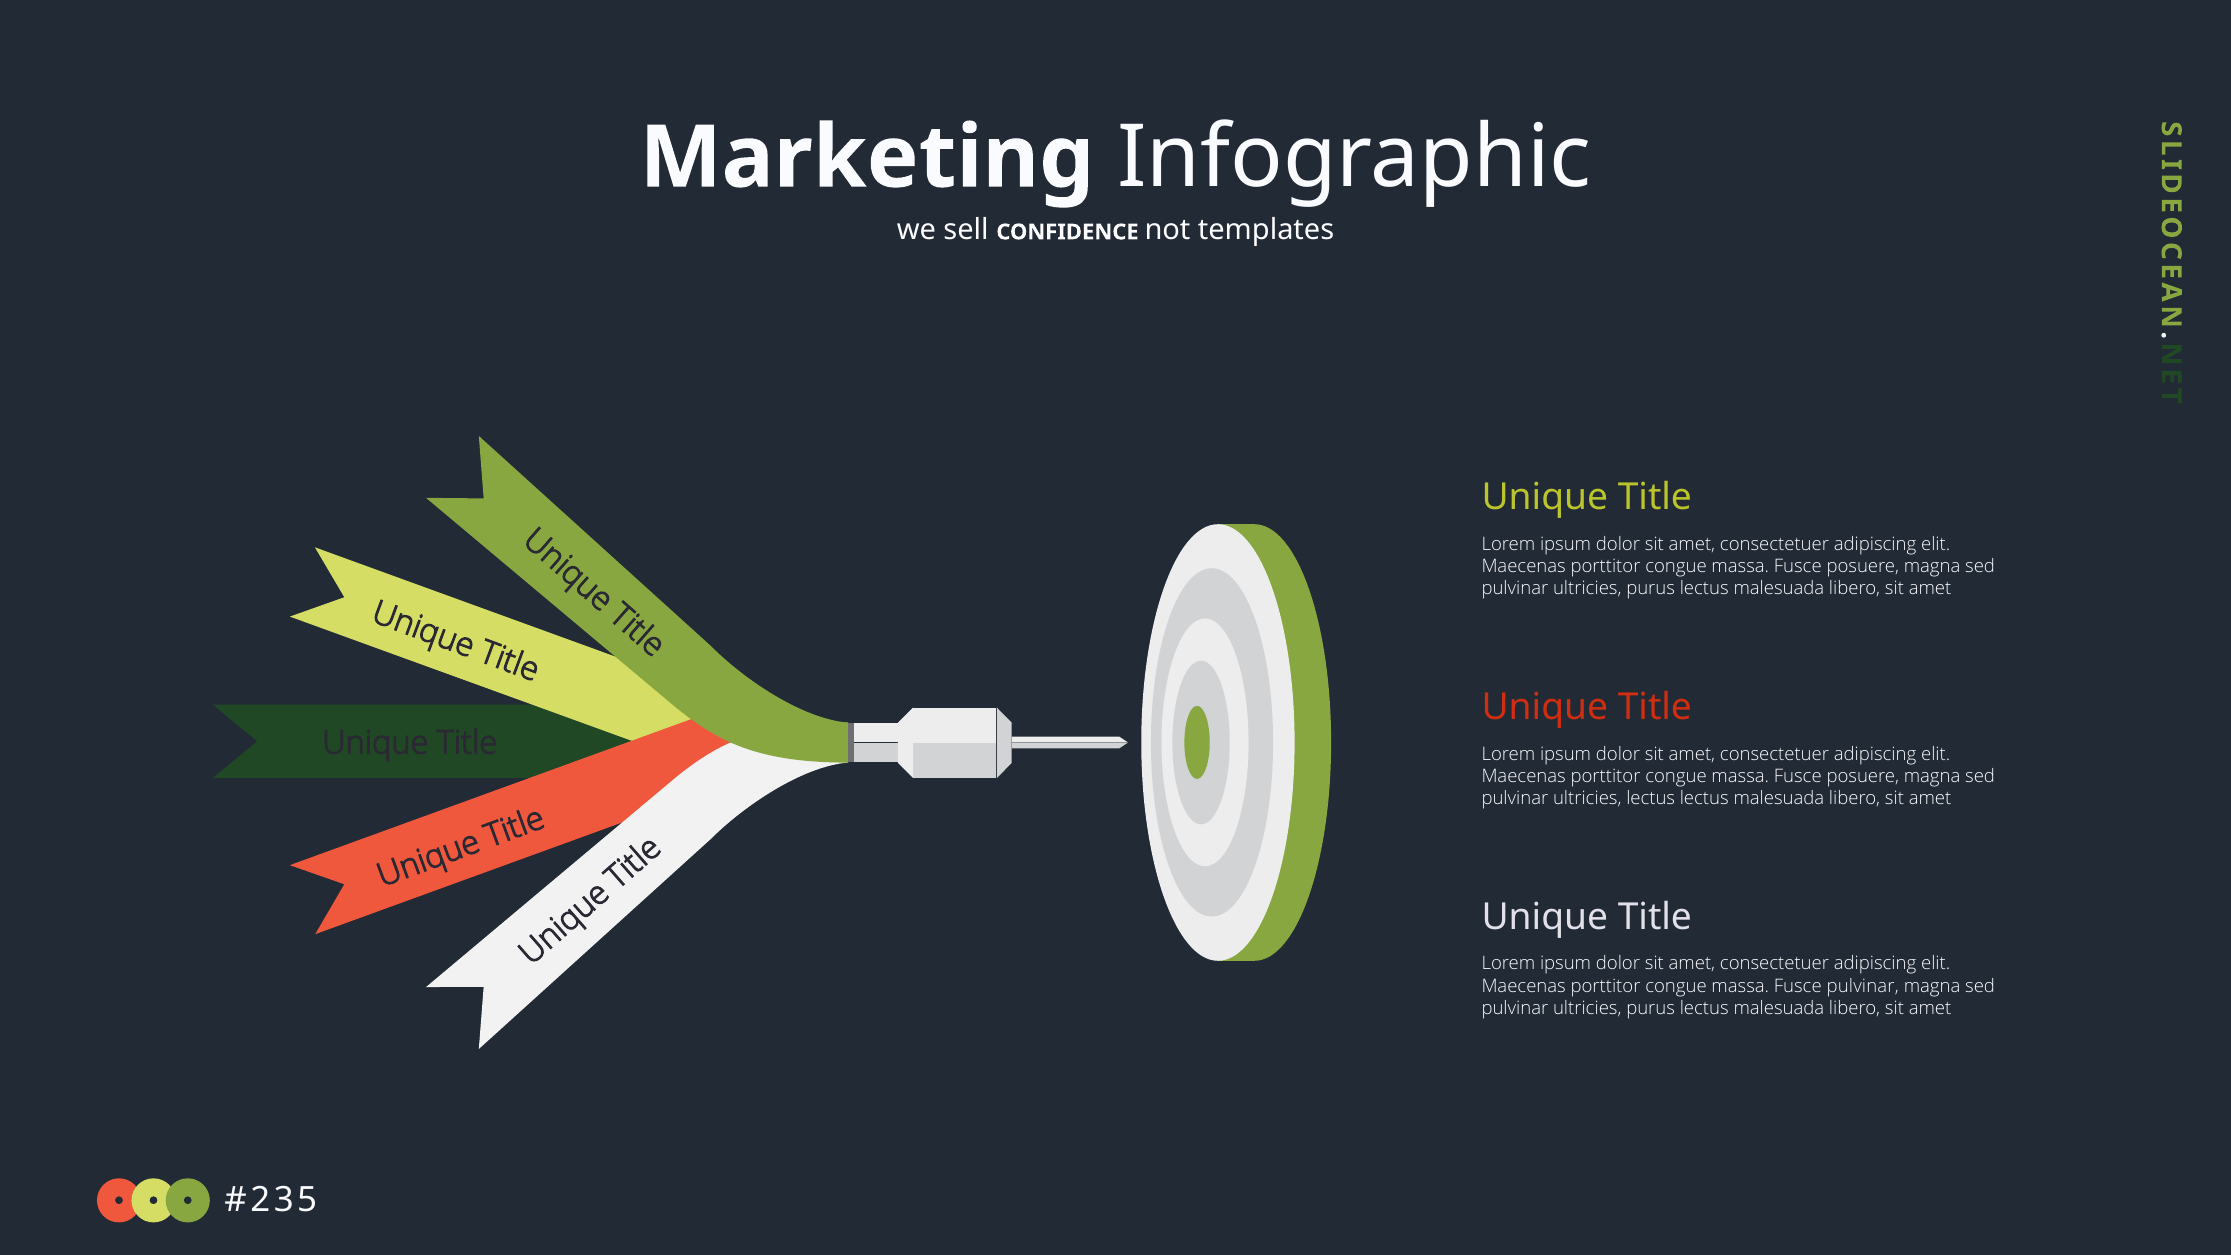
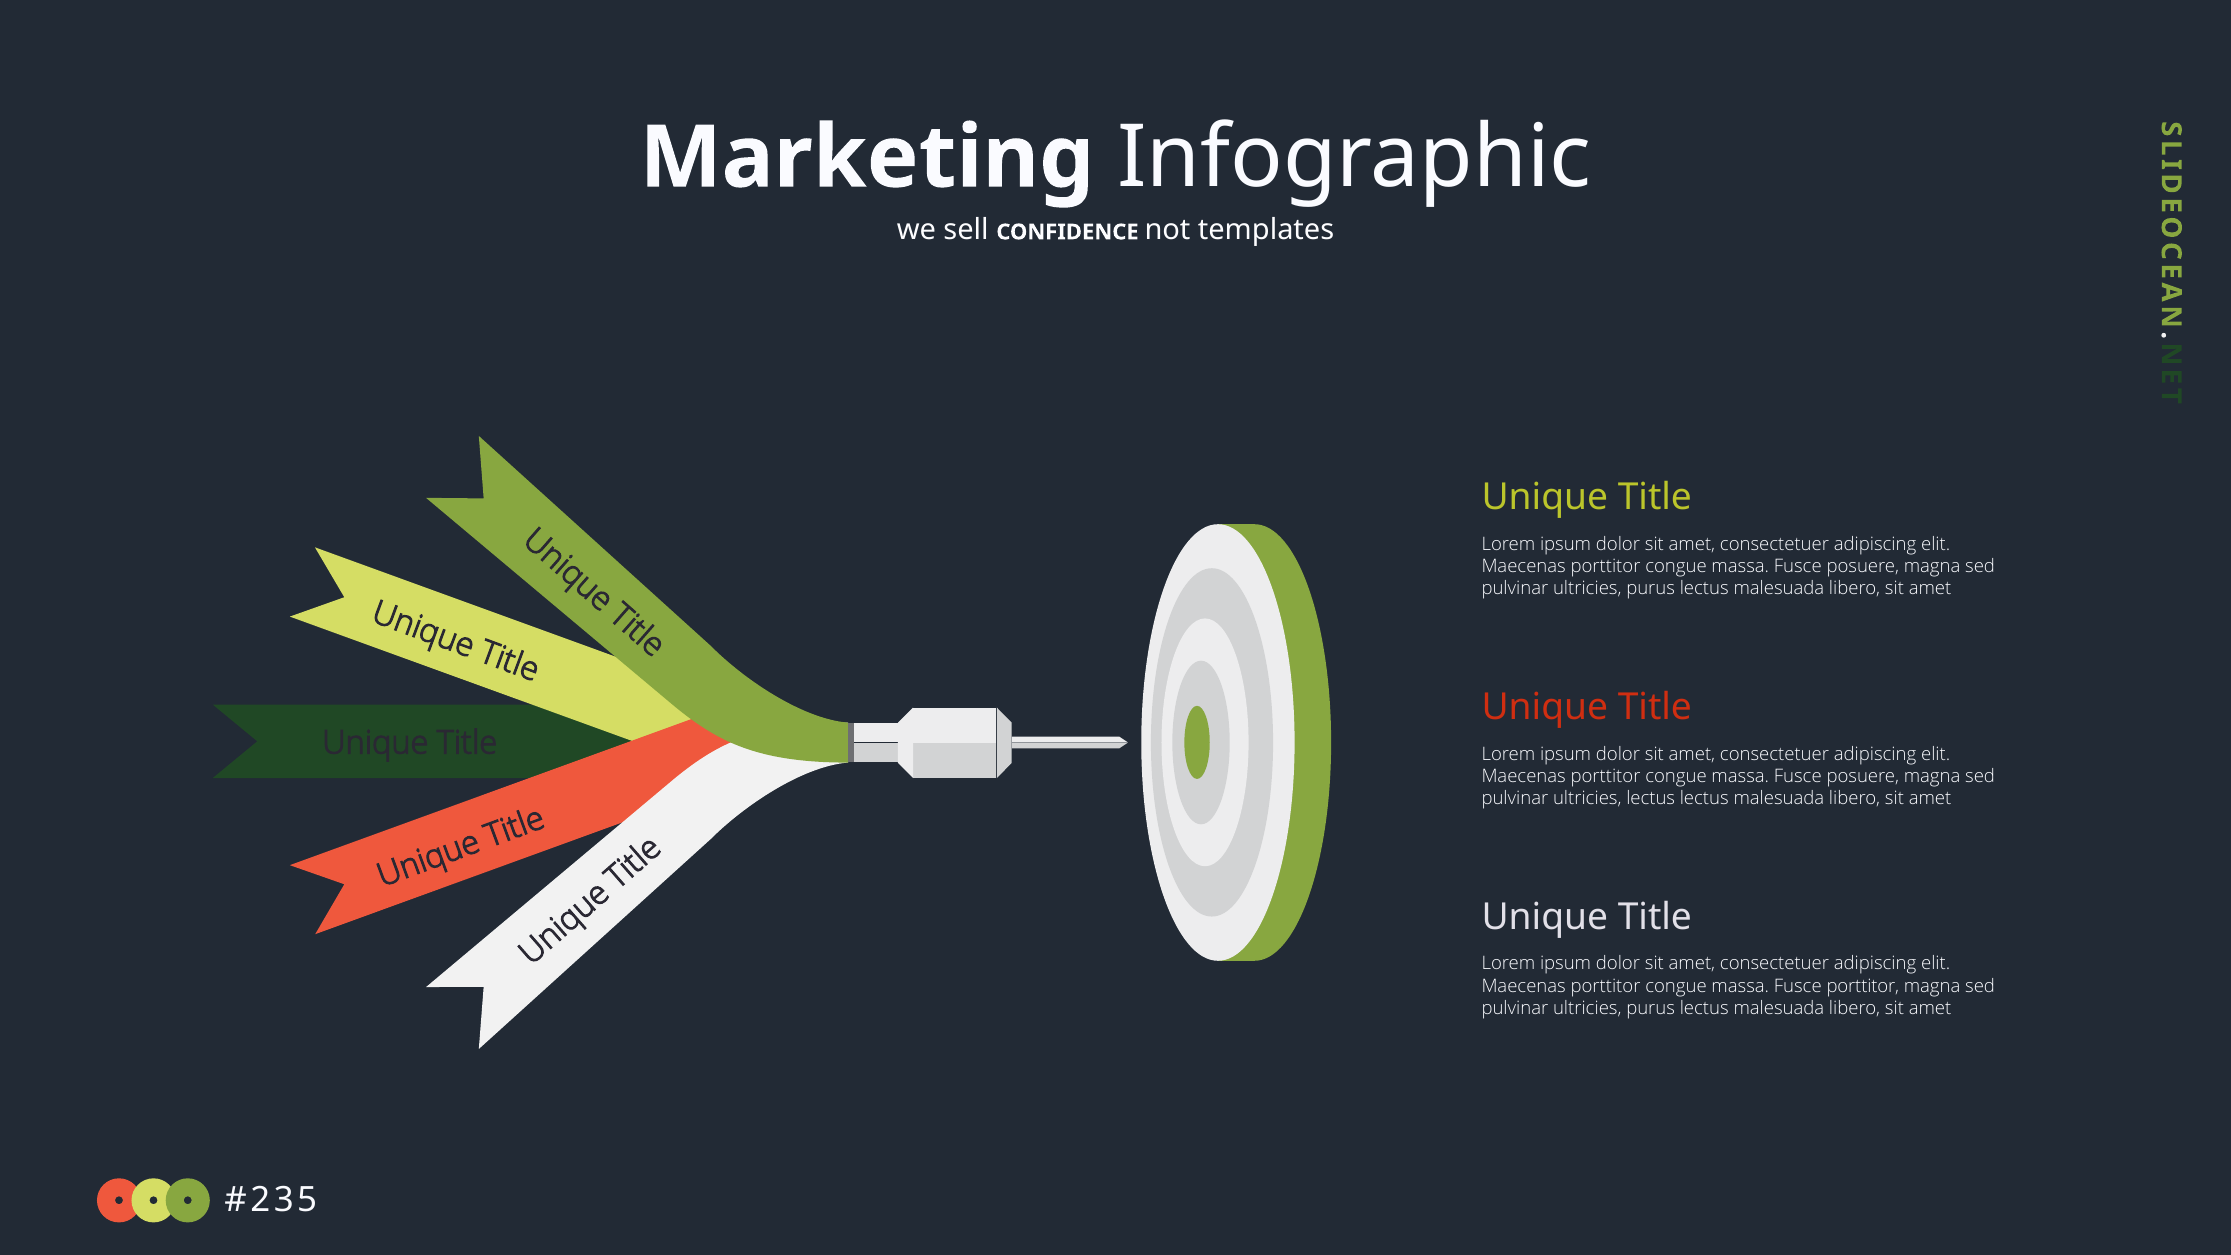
Fusce pulvinar: pulvinar -> porttitor (1863, 986)
